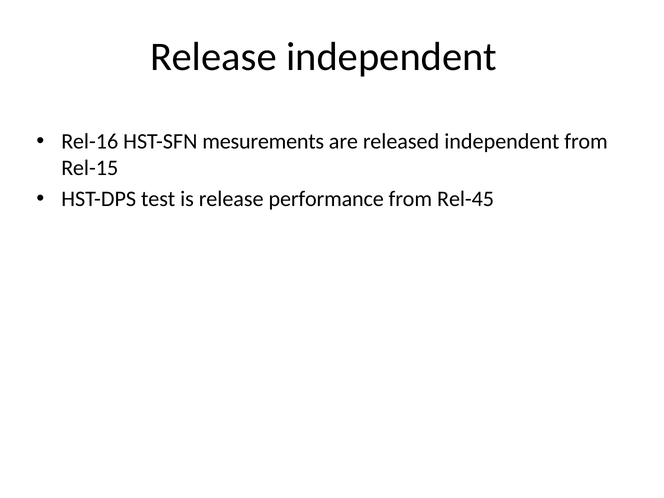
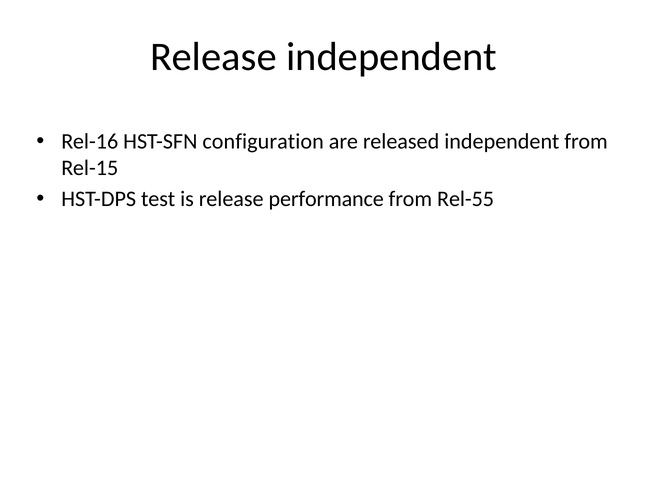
mesurements: mesurements -> configuration (263, 142)
Rel-45: Rel-45 -> Rel-55 (466, 199)
